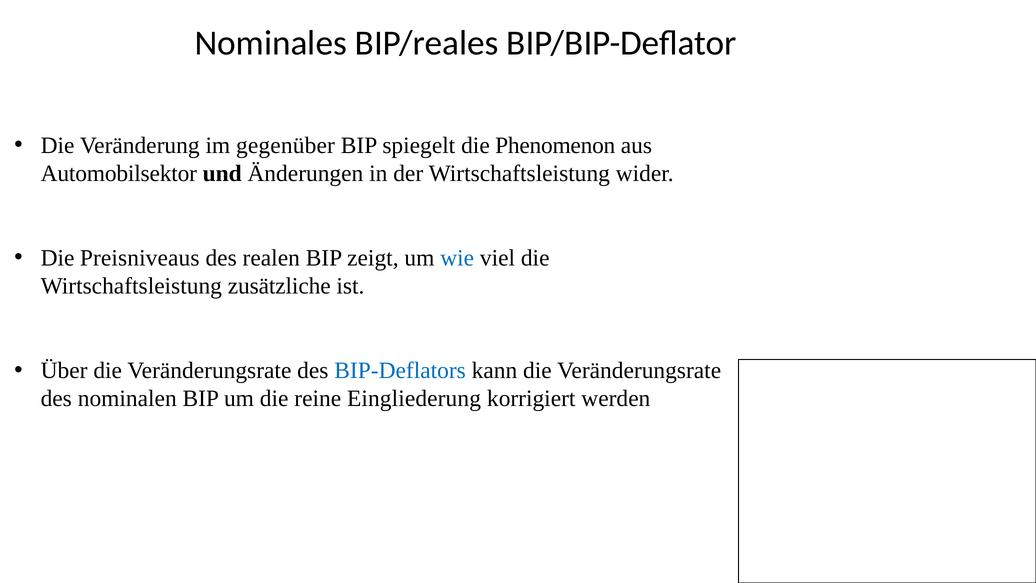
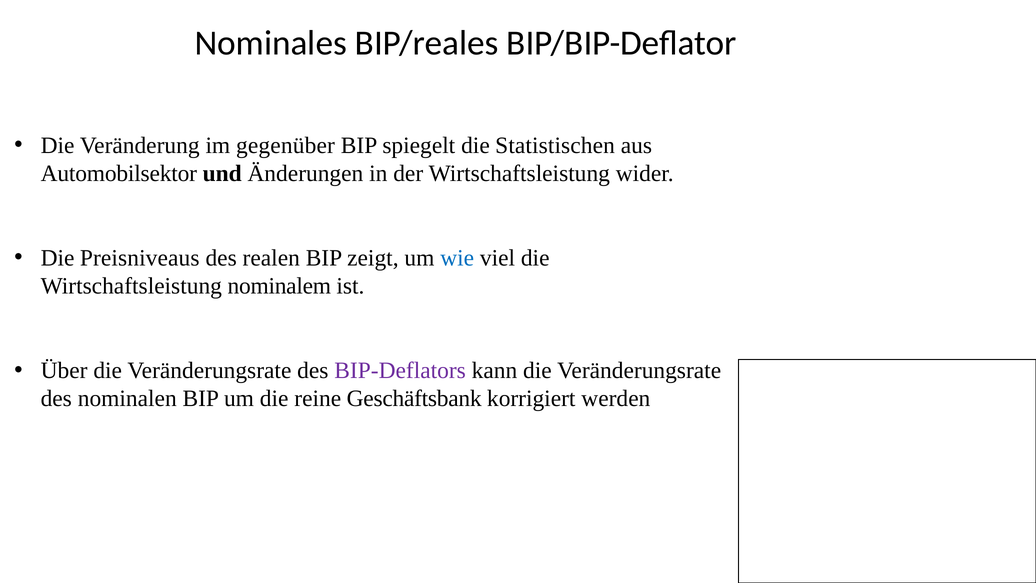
Phenomenon: Phenomenon -> Statistischen (555, 145)
zusätzliche: zusätzliche -> nominalem (279, 286)
BIP-Deflators colour: blue -> purple (400, 370)
Eingliederung: Eingliederung -> Geschäftsbank (414, 399)
